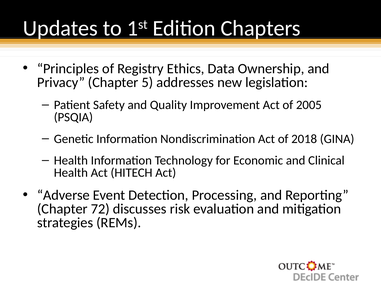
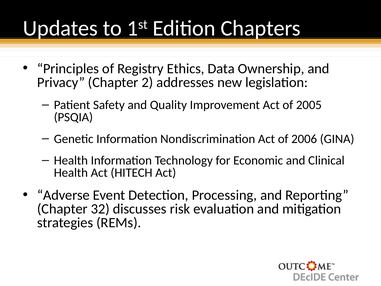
5: 5 -> 2 (147, 82)
2018: 2018 -> 2006 (304, 139)
72: 72 -> 32 (100, 209)
